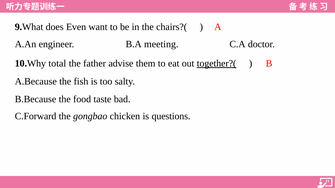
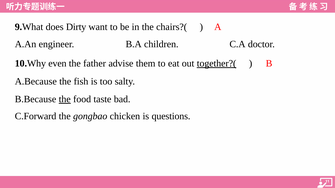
Even: Even -> Dirty (76, 27)
meeting: meeting -> children (161, 44)
total: total -> even (57, 64)
the underline: none -> present (65, 99)
